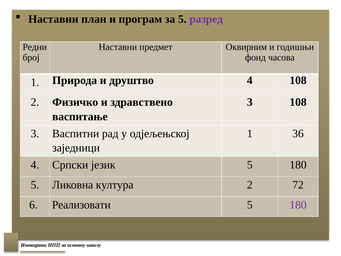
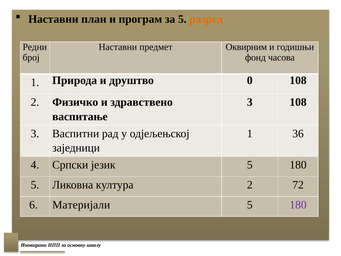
разред colour: purple -> orange (206, 19)
друштво 4: 4 -> 0 (250, 80)
Реализовати: Реализовати -> Материјали (81, 205)
